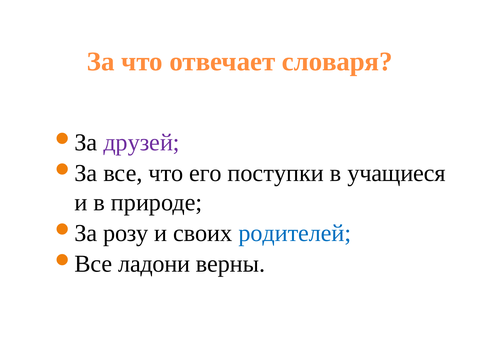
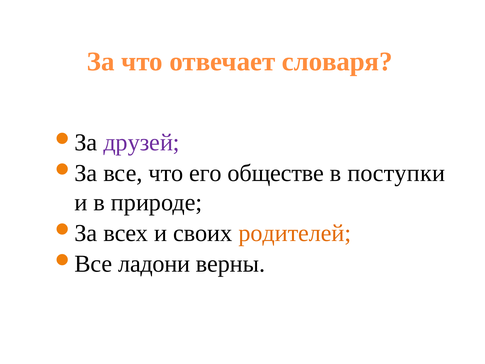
поступки: поступки -> обществе (276, 173)
учащиеся: учащиеся -> поступки (396, 173)
розу: розу -> всех (126, 233)
родителей colour: blue -> orange (295, 233)
